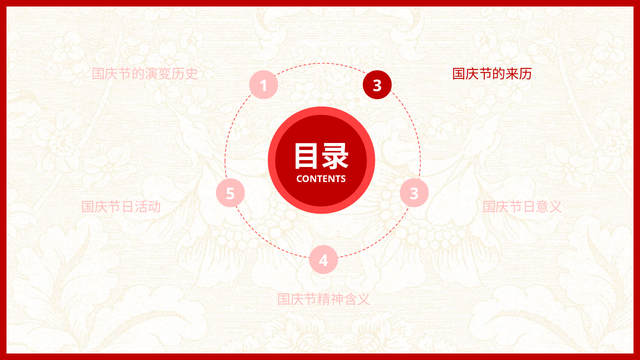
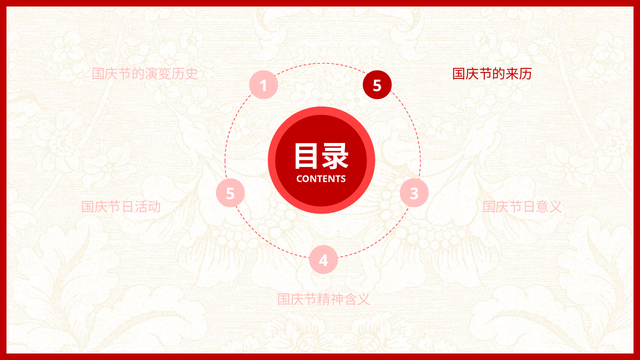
1 3: 3 -> 5 (377, 86)
